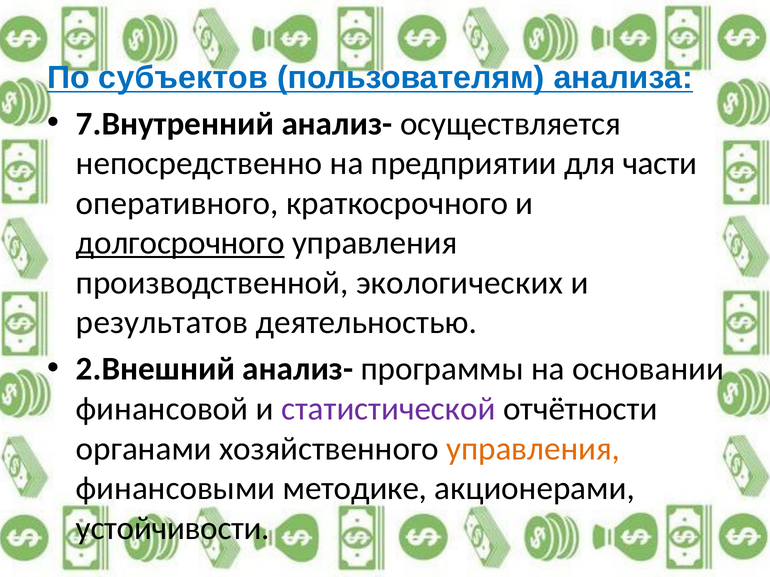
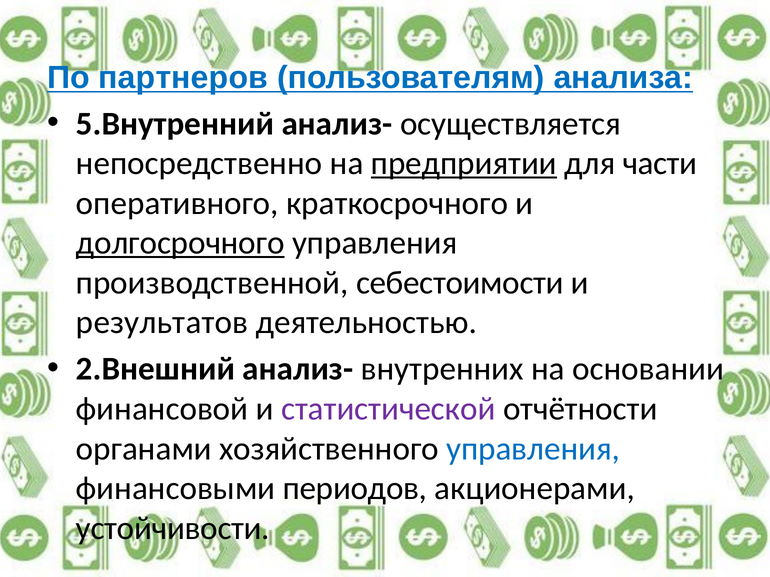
субъектов: субъектов -> партнеров (183, 78)
7.Внутренний: 7.Внутренний -> 5.Внутренний (175, 124)
предприятии underline: none -> present (464, 163)
экологических: экологических -> себестоимости (460, 283)
программы: программы -> внутренних (442, 369)
управления colour: orange -> blue (533, 449)
методике: методике -> периодов (355, 489)
